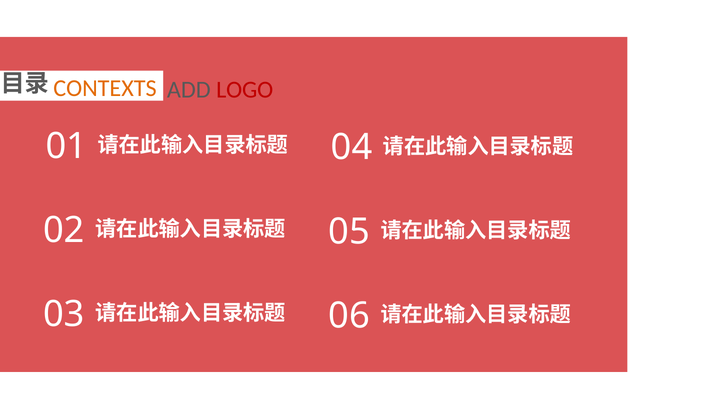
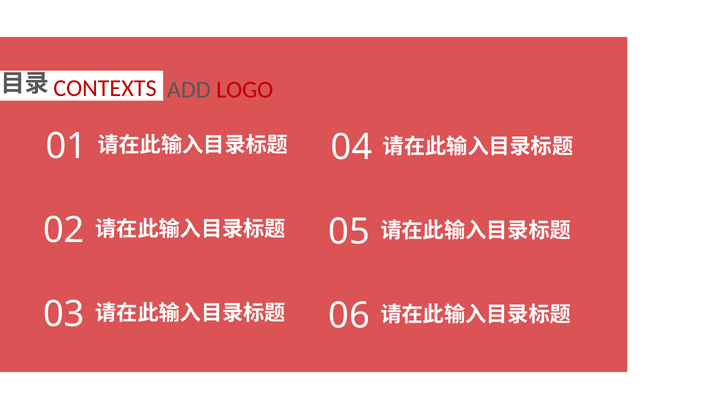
CONTEXTS colour: orange -> red (105, 88)
